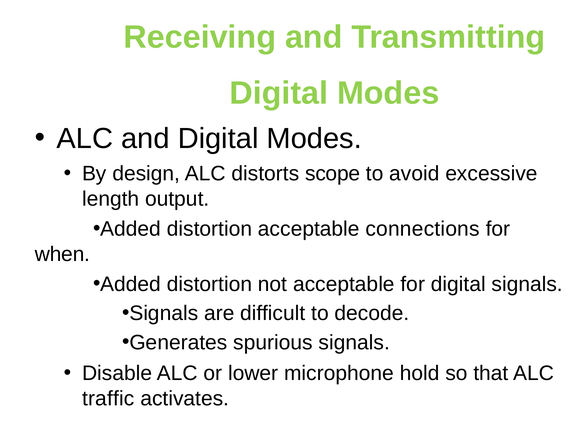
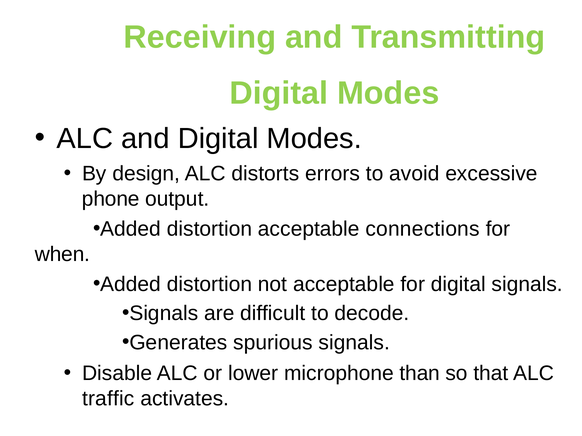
scope: scope -> errors (333, 174)
length: length -> phone (111, 199)
hold: hold -> than (420, 374)
